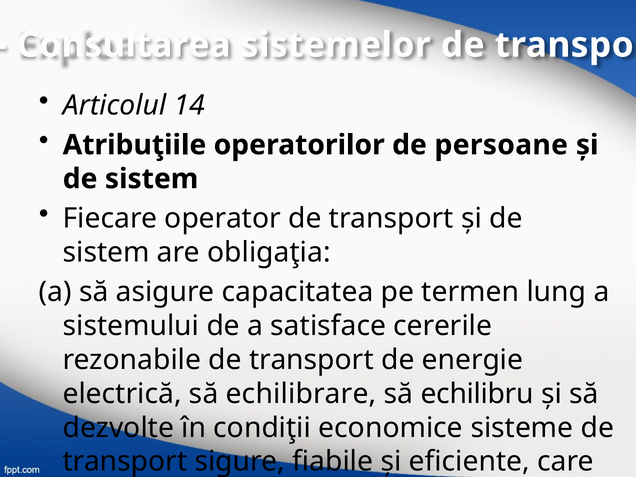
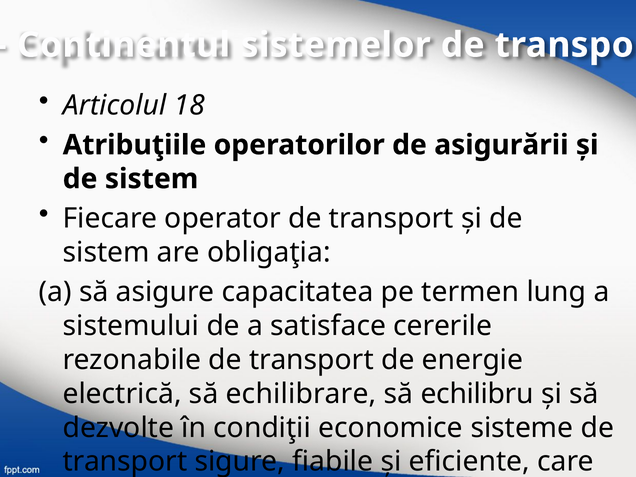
Consultarea: Consultarea -> Continentul (124, 45)
14: 14 -> 18 (189, 105)
persoane: persoane -> asigurării (501, 145)
